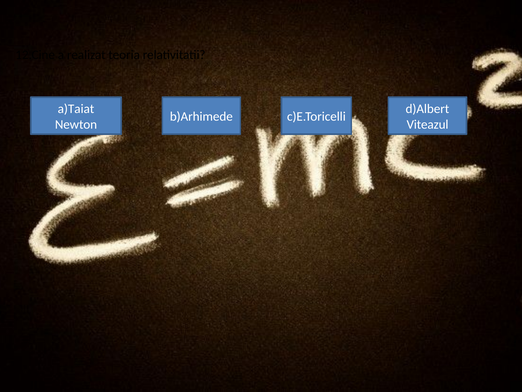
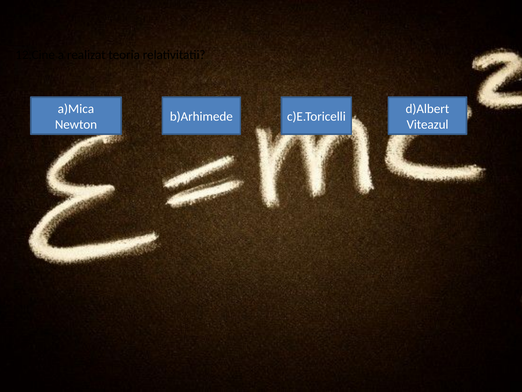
a)Taiat: a)Taiat -> a)Mica (76, 109)
